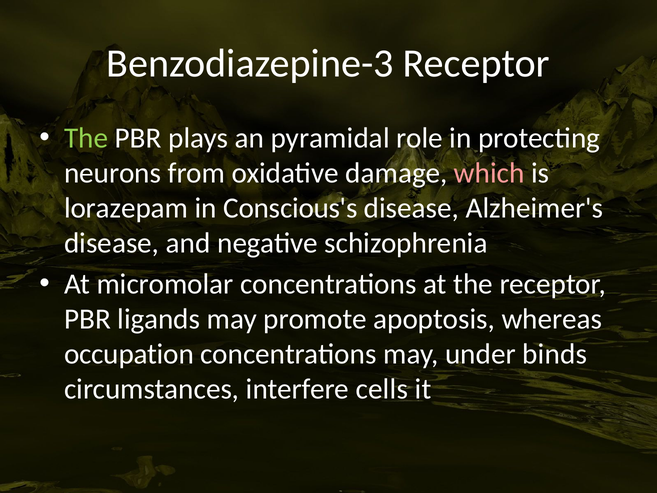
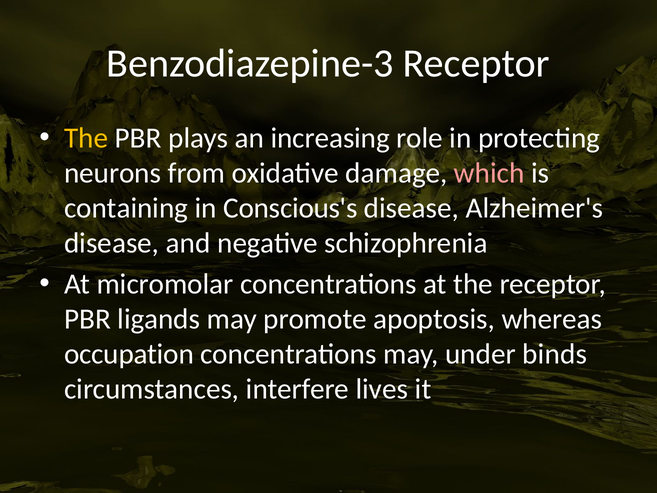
The colour: light green -> yellow (86, 138)
pyramidal: pyramidal -> increasing (330, 138)
lorazepam: lorazepam -> containing (126, 208)
cells: cells -> lives (382, 389)
